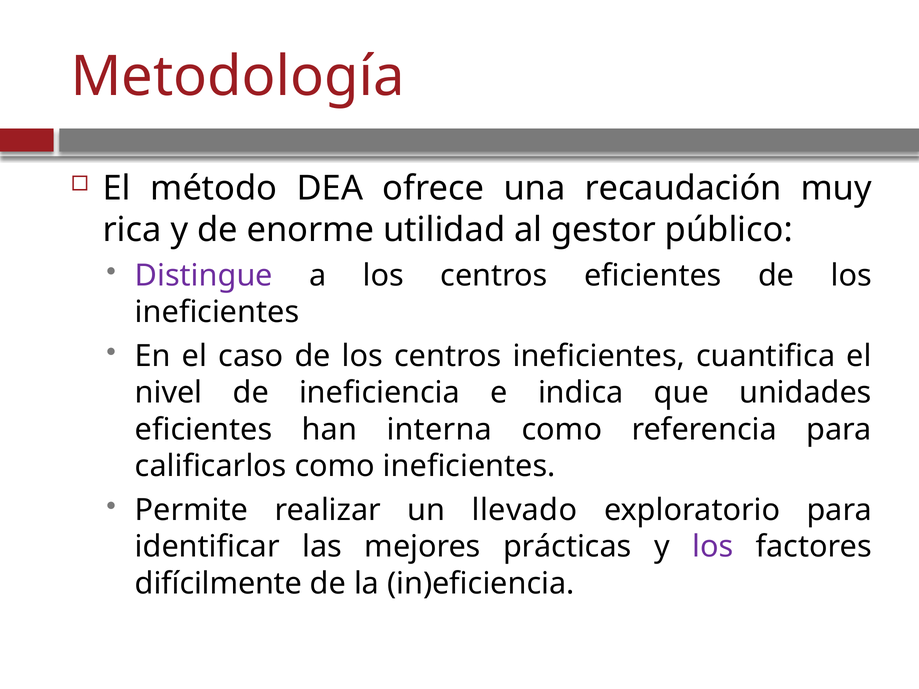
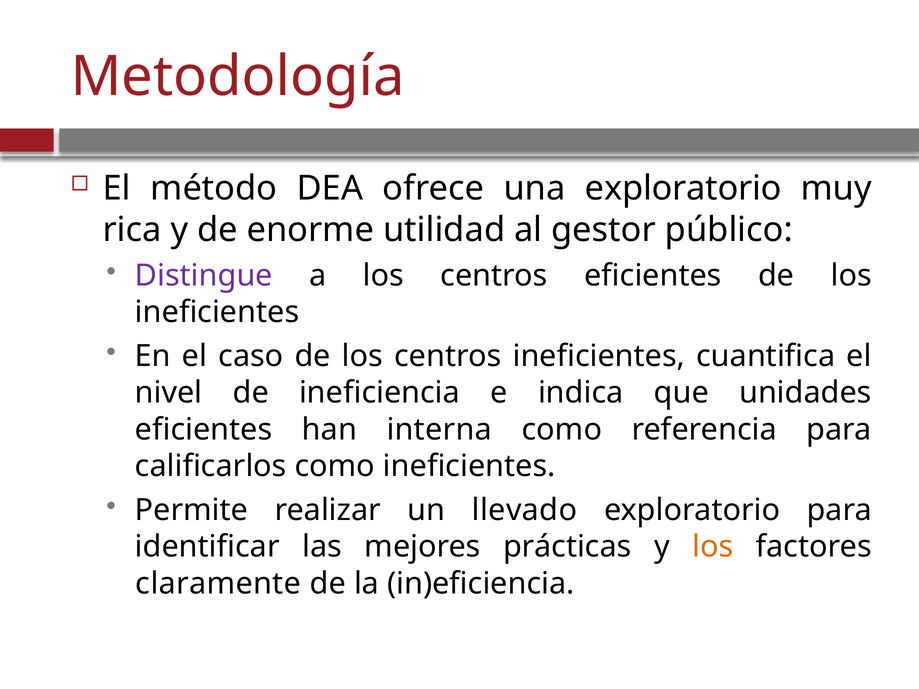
una recaudación: recaudación -> exploratorio (683, 188)
los colour: purple -> orange (713, 547)
difícilmente: difícilmente -> claramente (218, 584)
